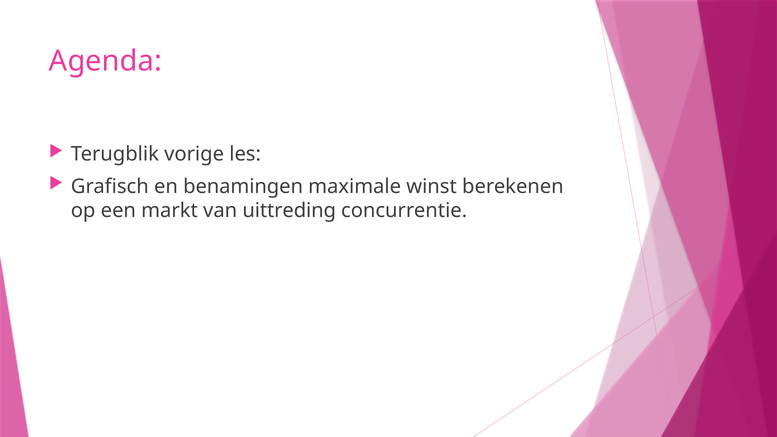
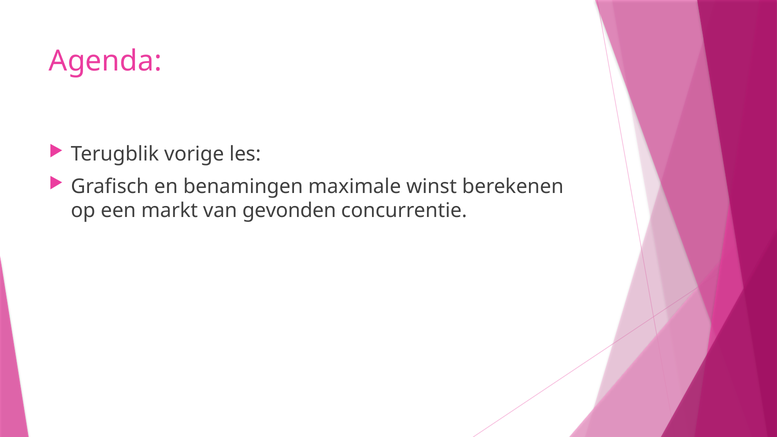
uittreding: uittreding -> gevonden (289, 211)
